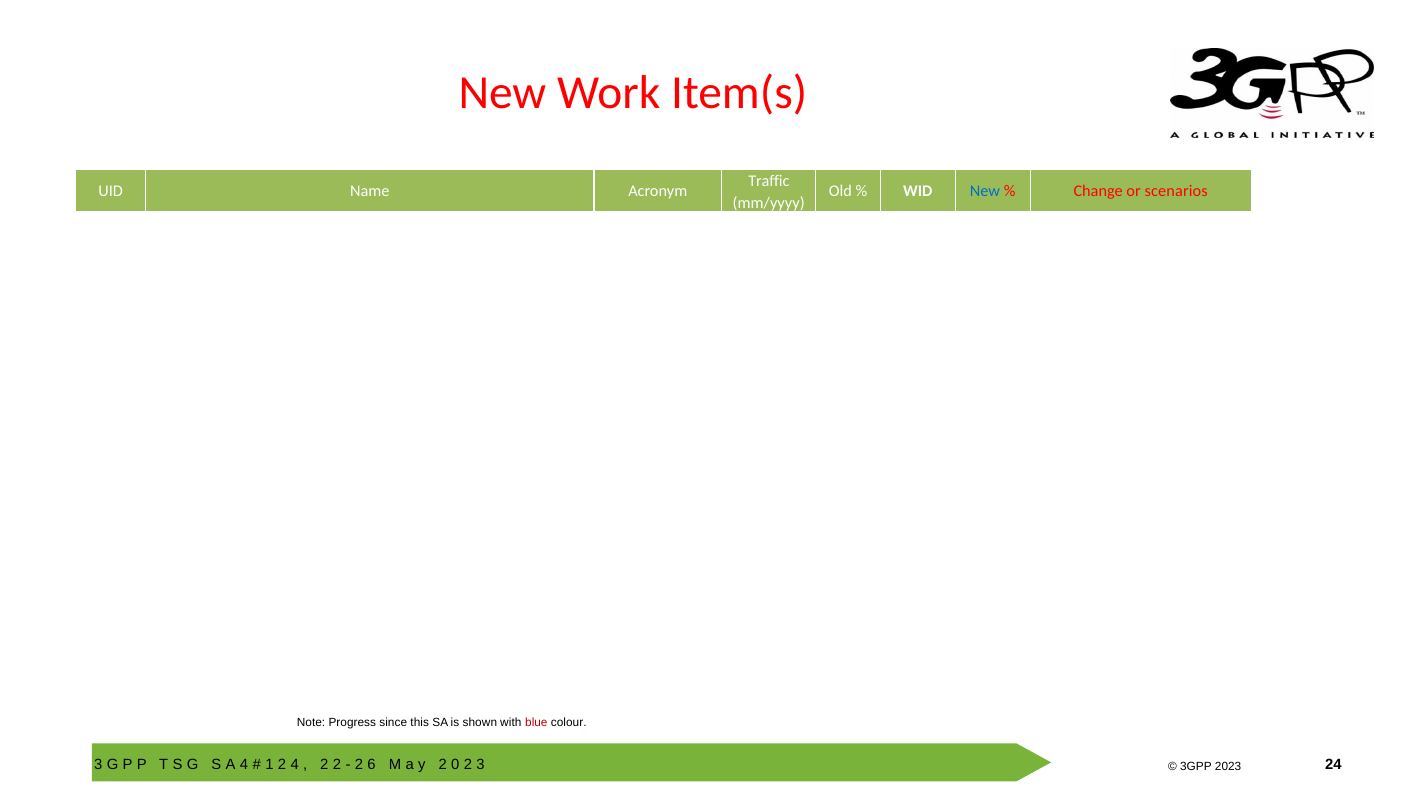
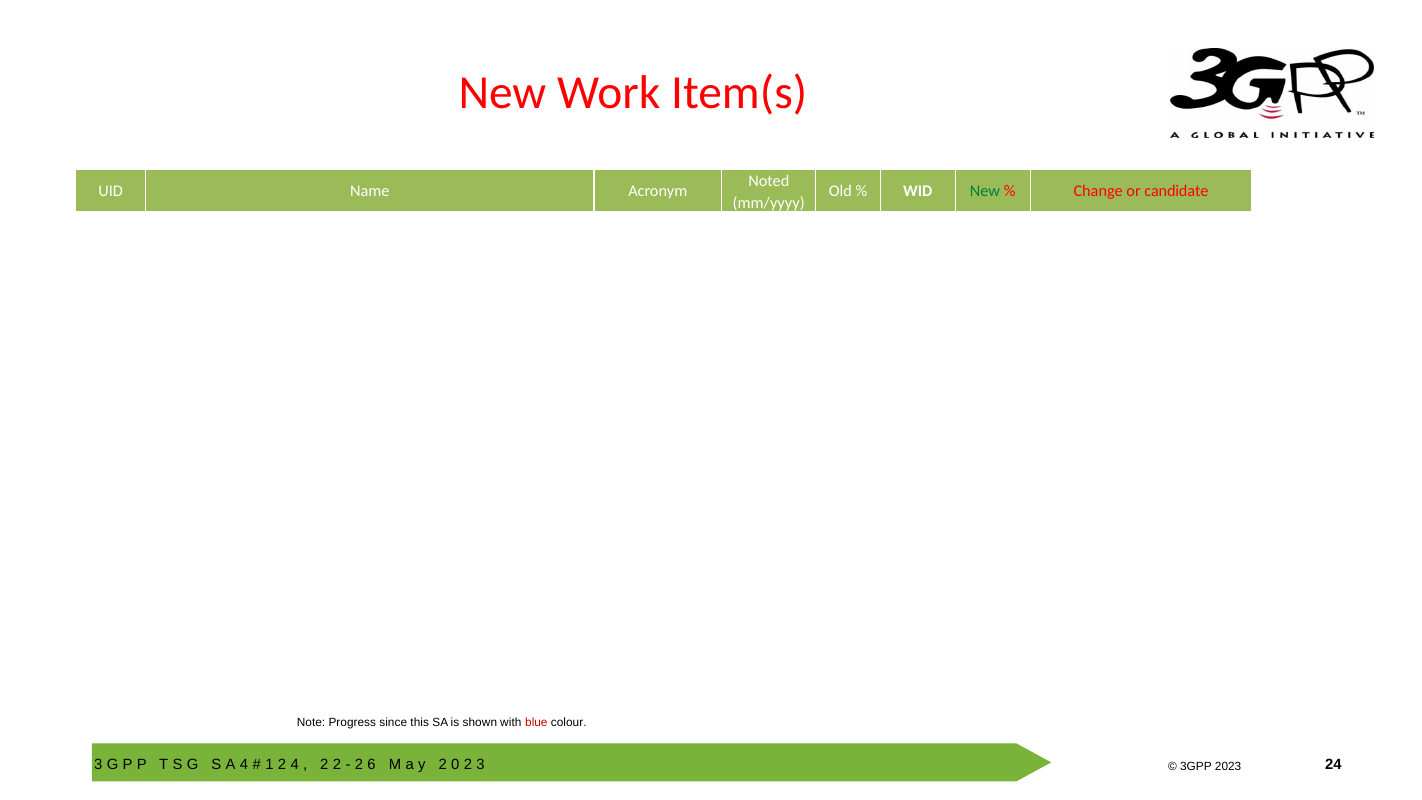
Traffic: Traffic -> Noted (769, 181)
New colour: blue -> green (985, 191)
scenarios: scenarios -> candidate (1176, 191)
